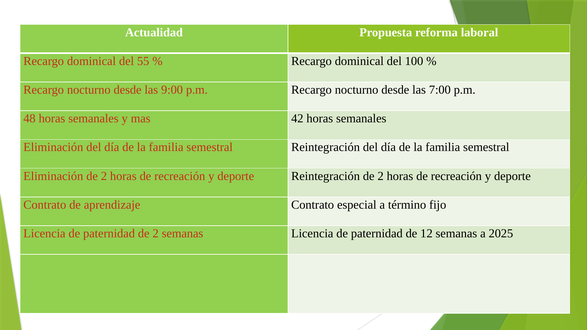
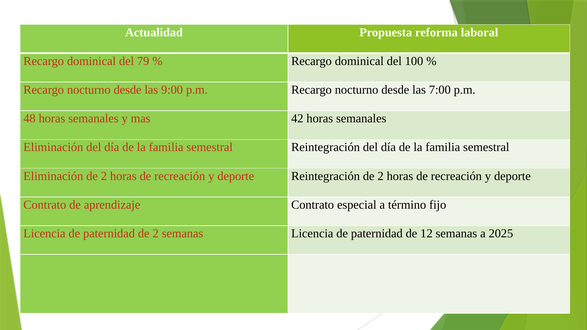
55: 55 -> 79 (143, 61)
